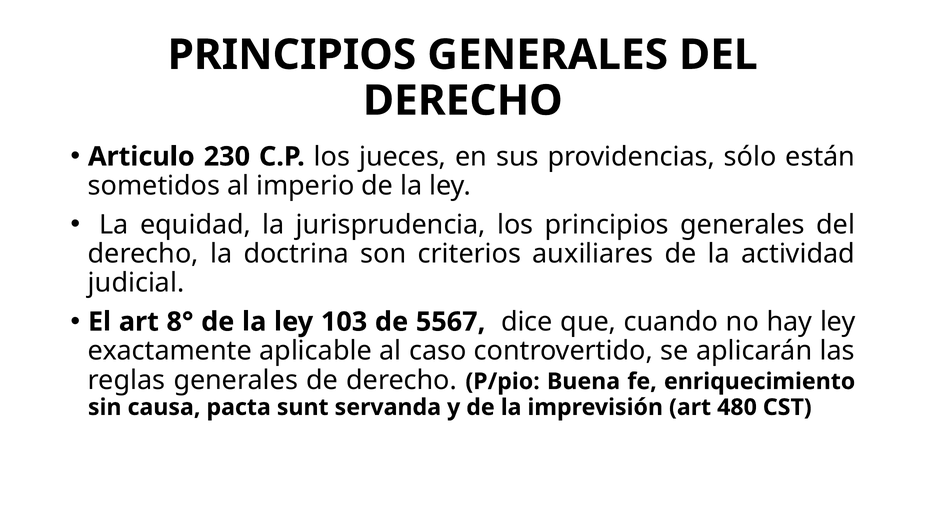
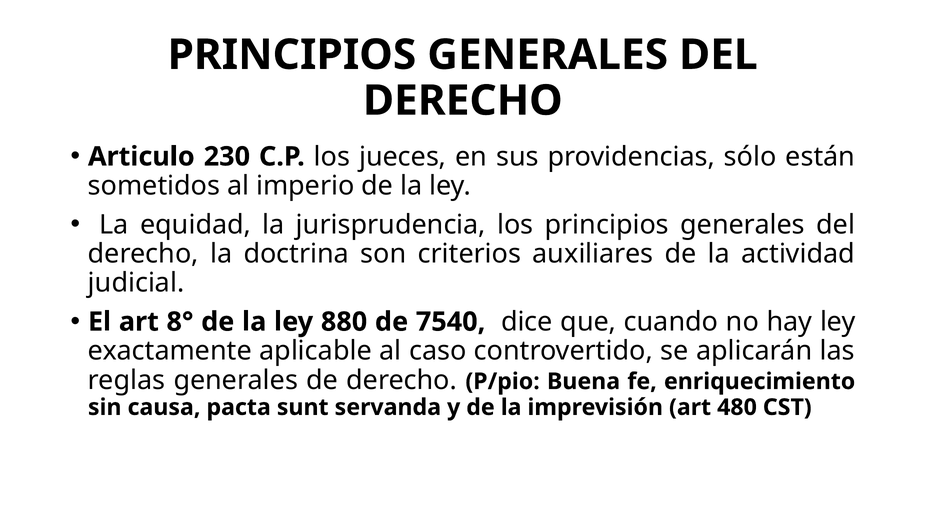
103: 103 -> 880 (344, 322)
5567: 5567 -> 7540 (451, 322)
